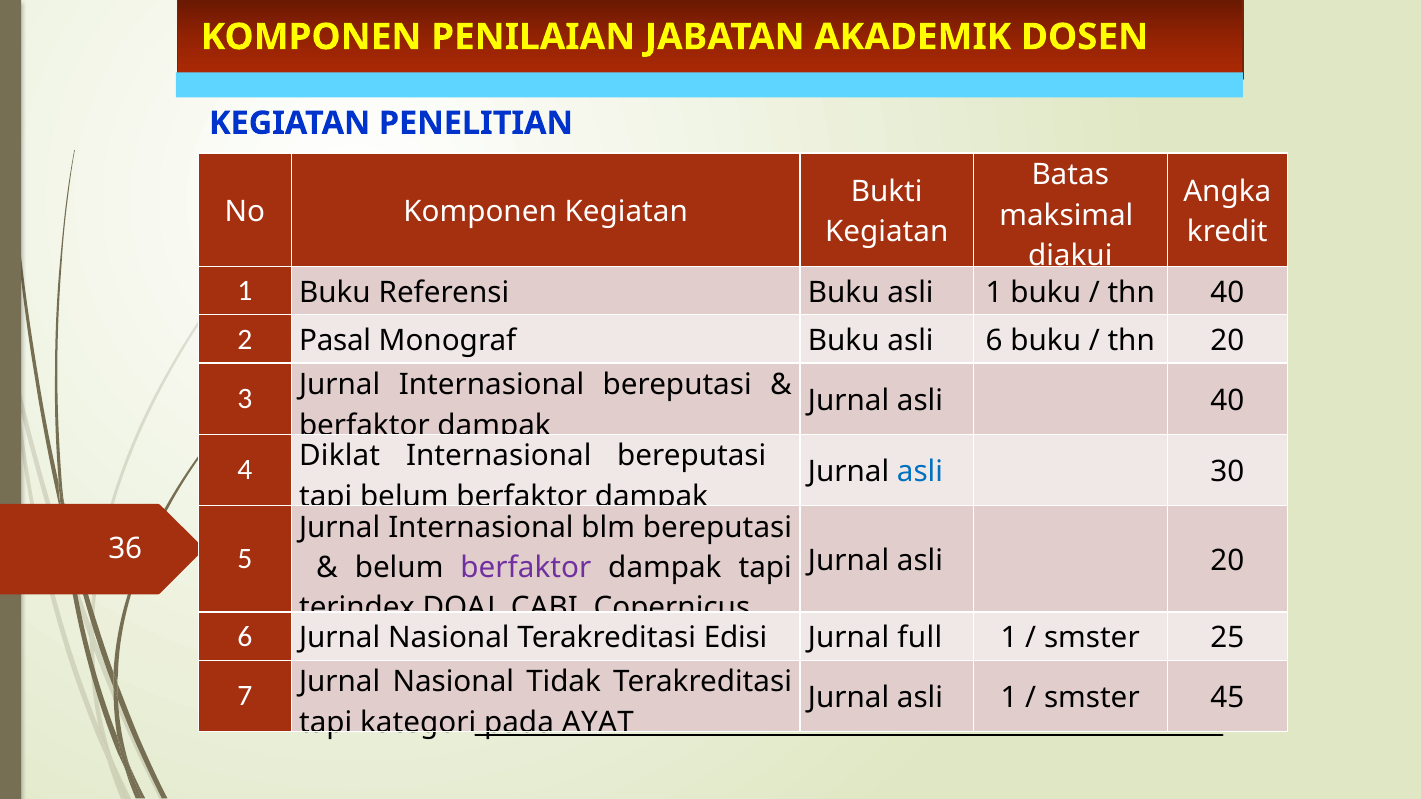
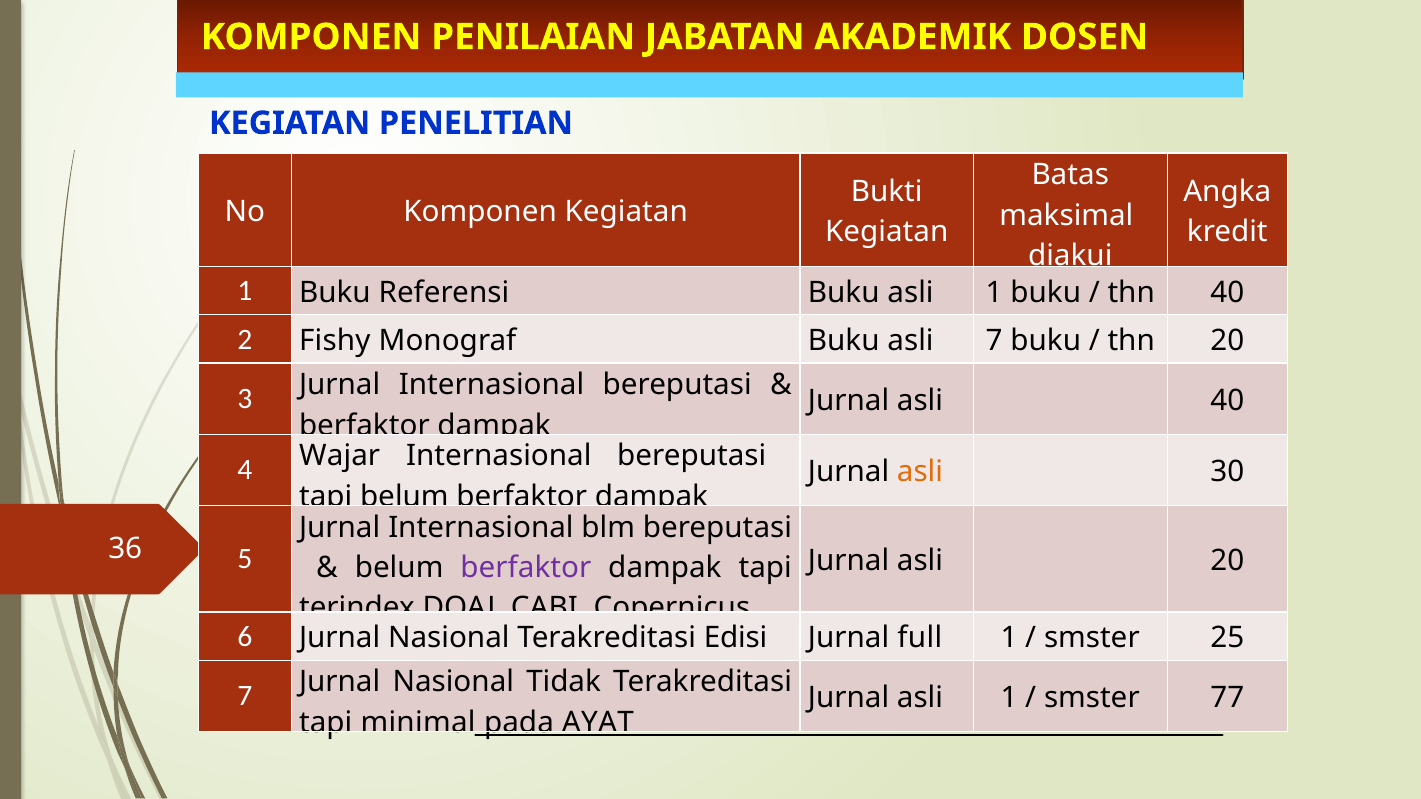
Pasal: Pasal -> Fishy (335, 341)
asli 6: 6 -> 7 (994, 341)
Diklat: Diklat -> Wajar (340, 456)
asli colour: blue -> orange (920, 472)
45: 45 -> 77 (1227, 698)
kategori: kategori -> minimal (418, 723)
